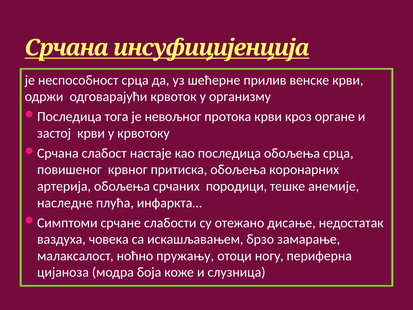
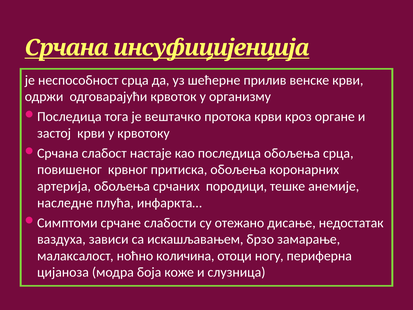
невољног: невољног -> вештачко (173, 117)
човека: човека -> зависи (109, 239)
пружању: пружању -> количина (185, 256)
